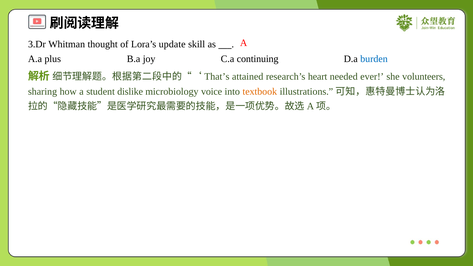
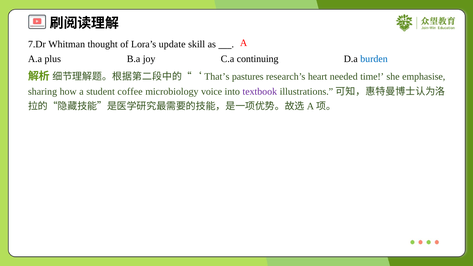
3.Dr: 3.Dr -> 7.Dr (37, 44)
attained: attained -> pastures (248, 77)
ever: ever -> time (372, 77)
volunteers: volunteers -> emphasise (424, 77)
dislike: dislike -> coffee (130, 92)
textbook colour: orange -> purple (260, 92)
